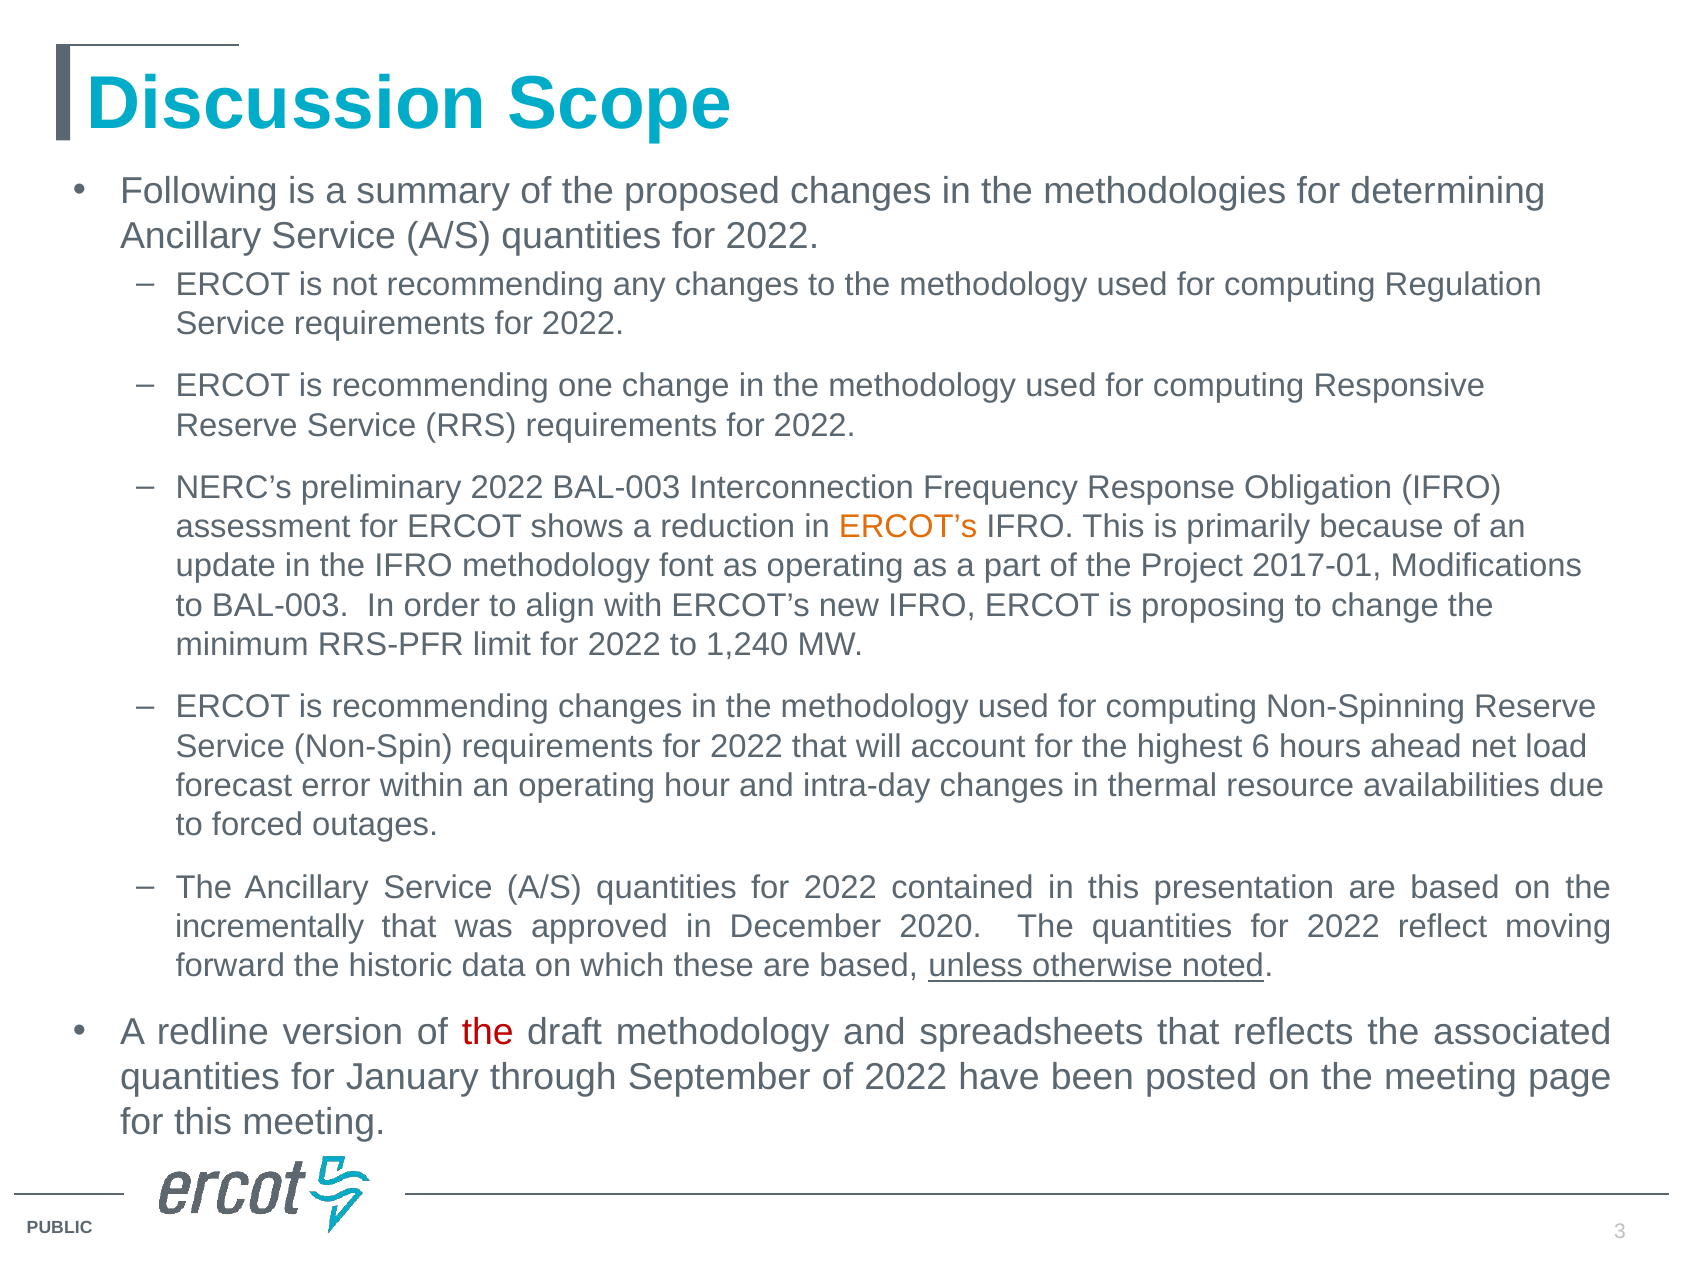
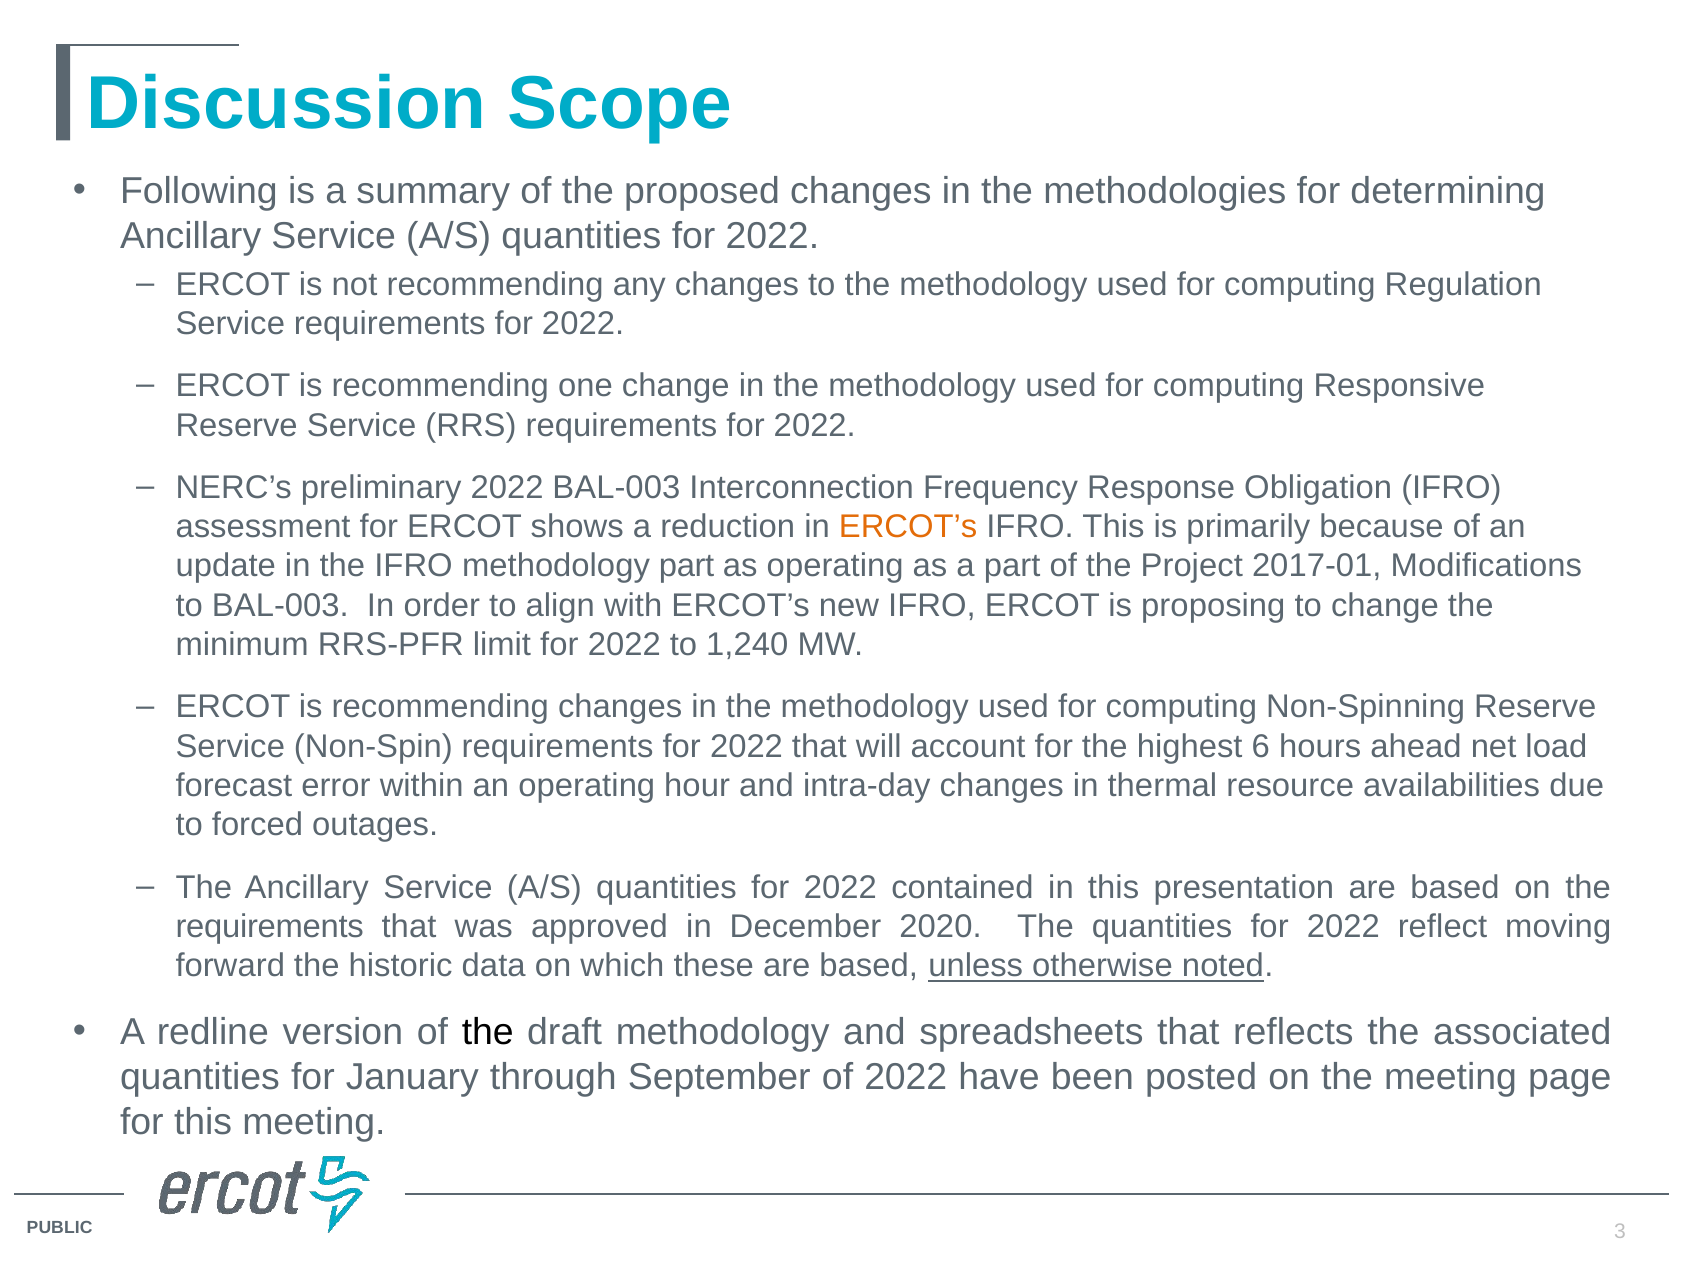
methodology font: font -> part (687, 566)
incrementally: incrementally -> requirements (270, 927)
the colour: red -> black (488, 1033)
